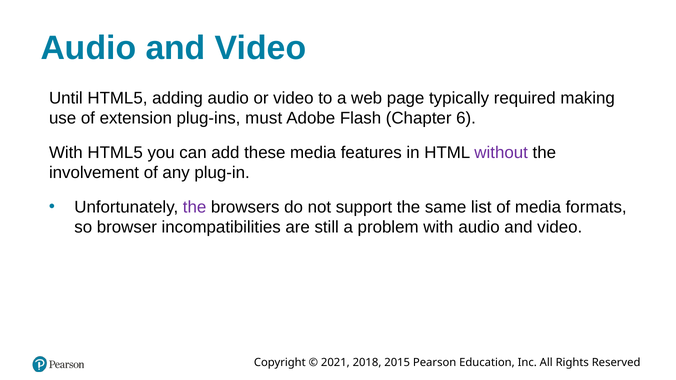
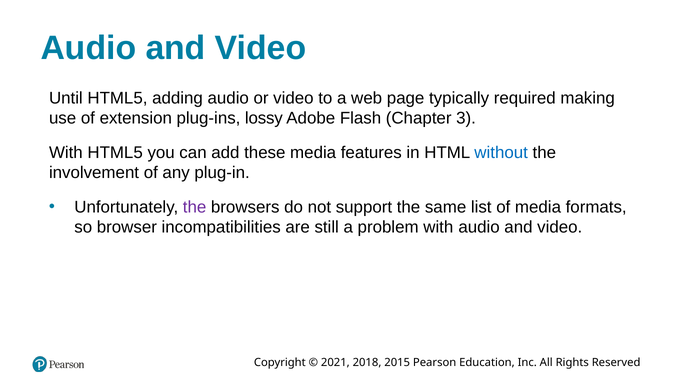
must: must -> lossy (264, 118)
6: 6 -> 3 (466, 118)
without colour: purple -> blue (501, 153)
